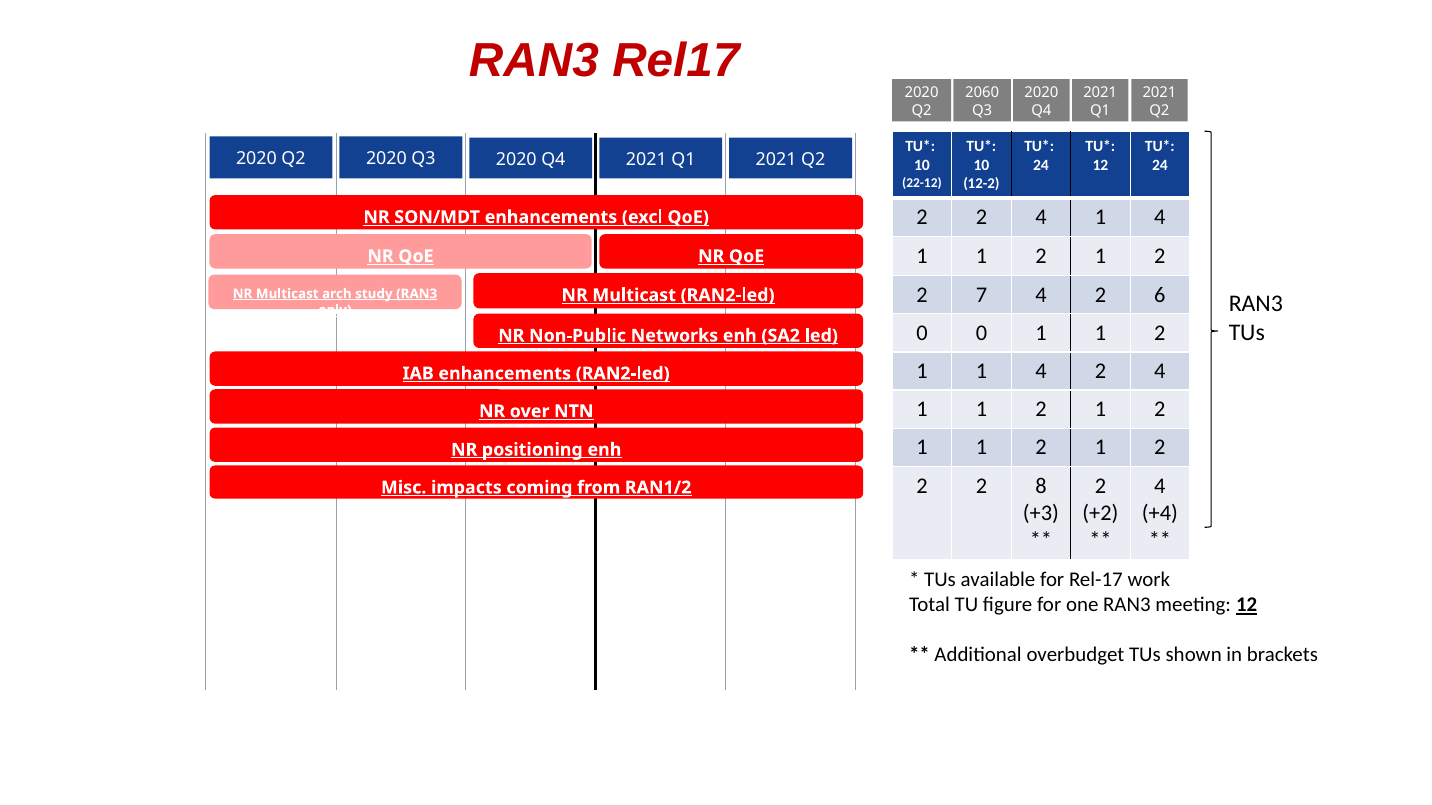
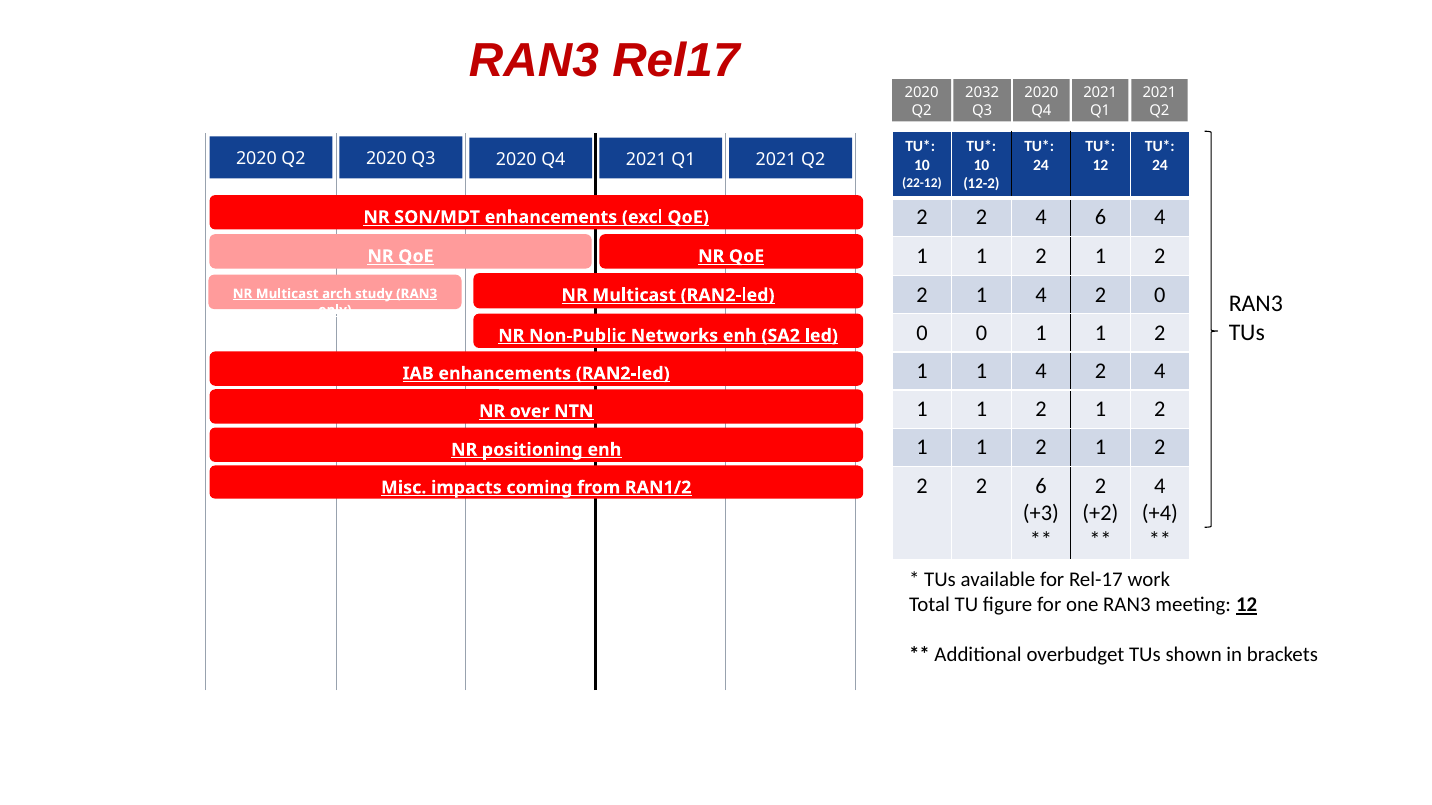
2060: 2060 -> 2032 (982, 92)
2 2 4 1: 1 -> 6 (1100, 217)
7: 7 -> 1 (981, 295)
2 6: 6 -> 0 (1160, 295)
2 8: 8 -> 6 (1041, 486)
